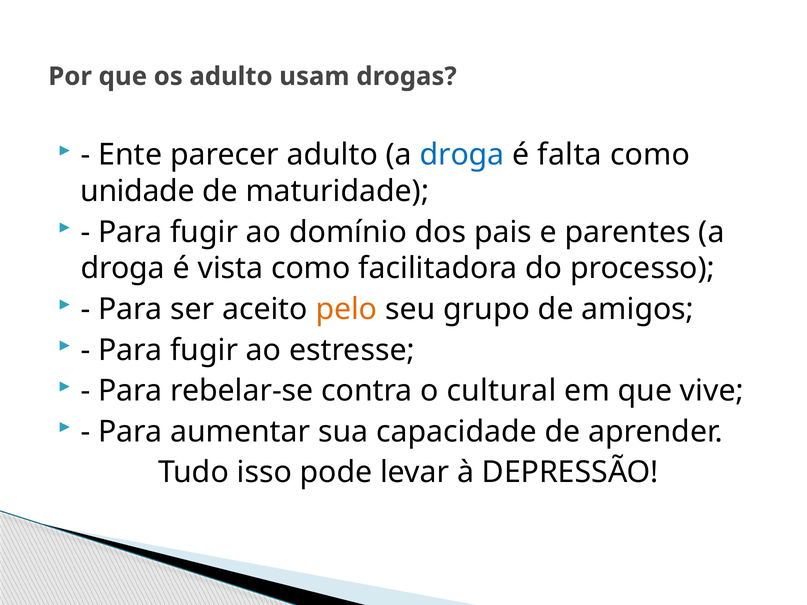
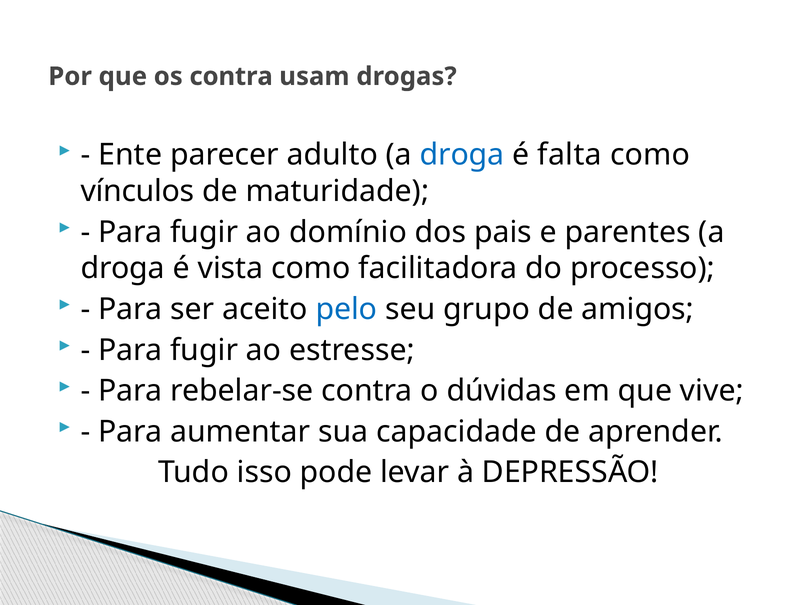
os adulto: adulto -> contra (231, 76)
unidade: unidade -> vínculos (137, 191)
pelo colour: orange -> blue (346, 309)
cultural: cultural -> dúvidas (502, 391)
